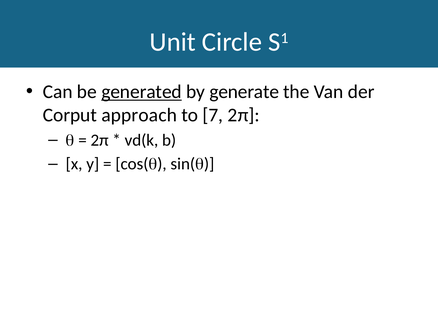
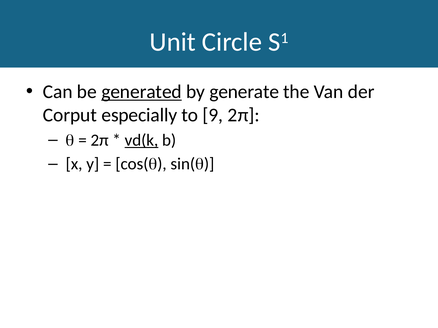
approach: approach -> especially (139, 115)
7: 7 -> 9 (213, 115)
vd(k underline: none -> present (141, 140)
